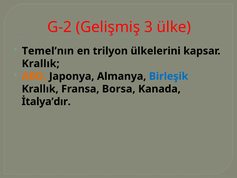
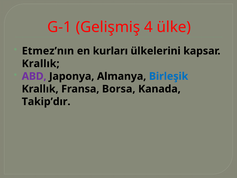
G-2: G-2 -> G-1 (60, 27)
3: 3 -> 4 (148, 27)
Temel’nın: Temel’nın -> Etmez’nın (48, 51)
trilyon: trilyon -> kurları (110, 51)
ABD colour: orange -> purple (34, 76)
İtalya’dır: İtalya’dır -> Takip’dır (46, 101)
